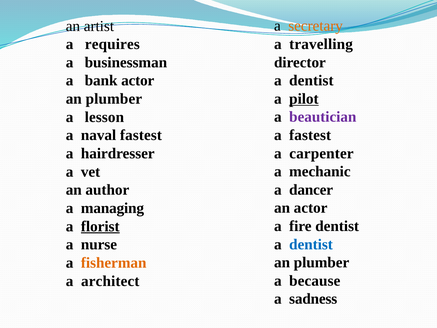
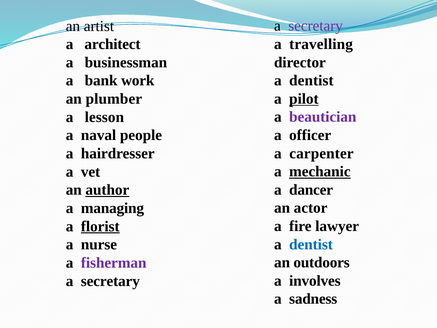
secretary colour: orange -> purple (316, 26)
requires: requires -> architect (112, 44)
bank actor: actor -> work (138, 81)
a fastest: fastest -> officer (310, 135)
naval fastest: fastest -> people (141, 135)
mechanic underline: none -> present (320, 171)
author underline: none -> present (107, 190)
fire dentist: dentist -> lawyer (337, 226)
plumber: plumber -> outdoors (322, 262)
fisherman colour: orange -> purple (114, 263)
because: because -> involves (315, 281)
architect: architect -> secretary (110, 281)
